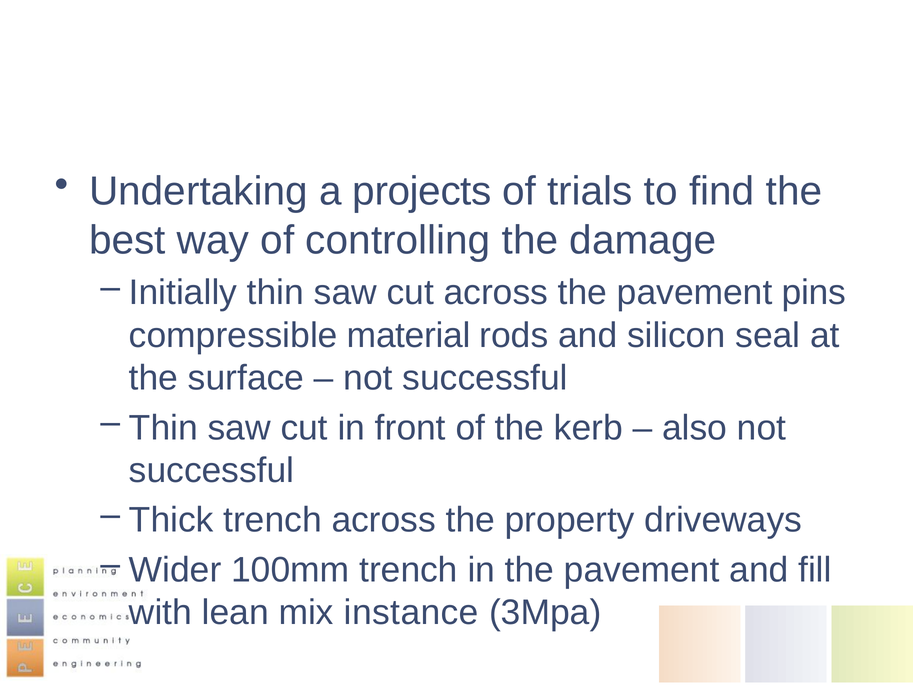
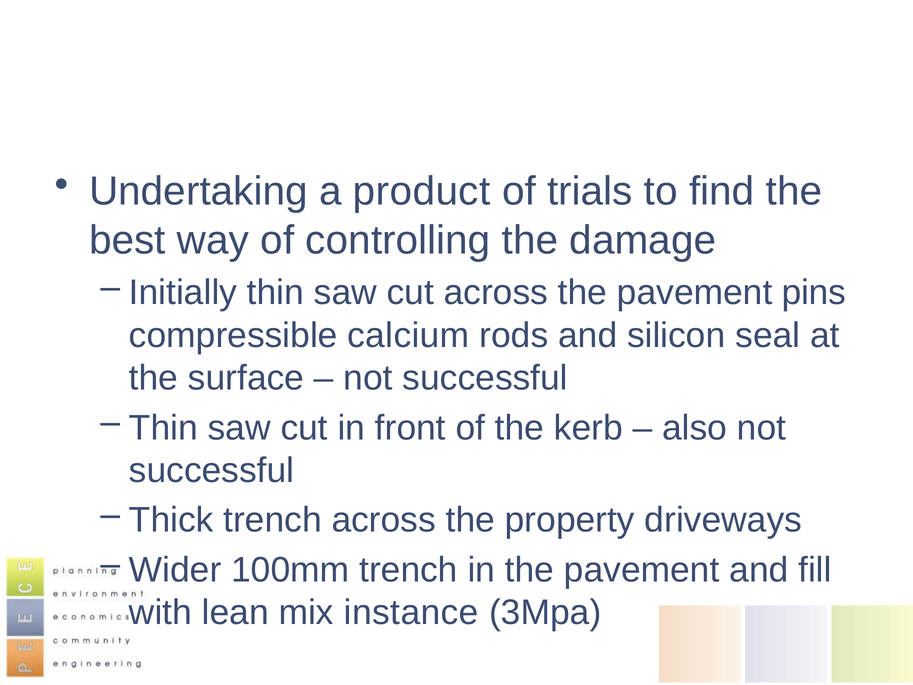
projects: projects -> product (422, 192)
material: material -> calcium (408, 335)
